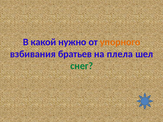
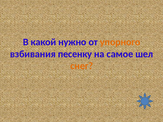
братьев: братьев -> песенку (75, 54)
плела: плела -> самое (120, 54)
снег colour: green -> orange (82, 66)
